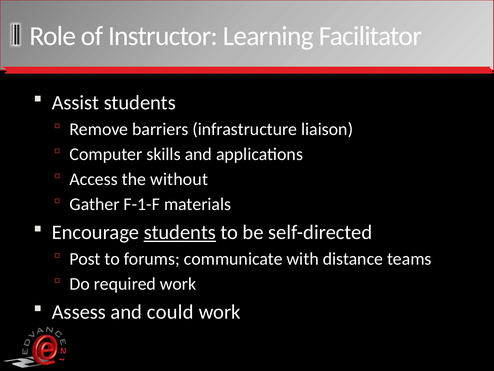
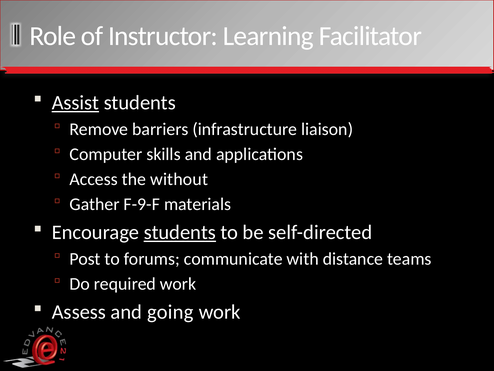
Assist underline: none -> present (75, 103)
F-1-F: F-1-F -> F-9-F (142, 204)
could: could -> going (170, 312)
